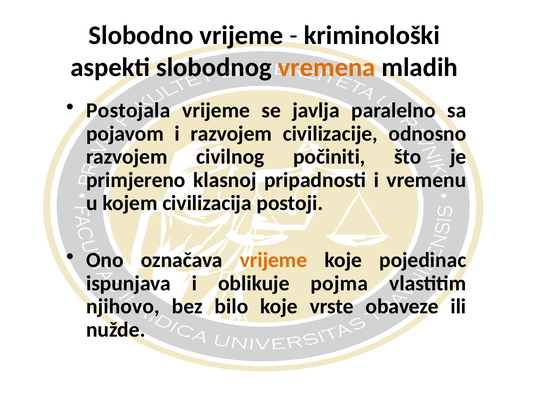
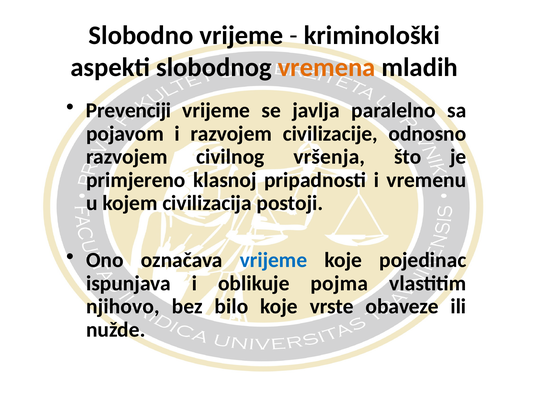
Postojala: Postojala -> Prevenciji (129, 110)
počiniti: počiniti -> vršenja (329, 157)
vrijeme colour: orange -> blue (273, 260)
